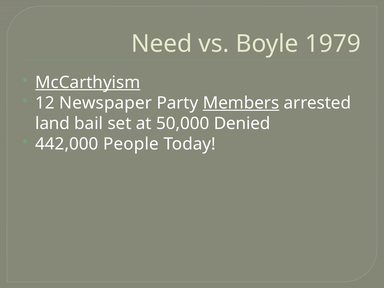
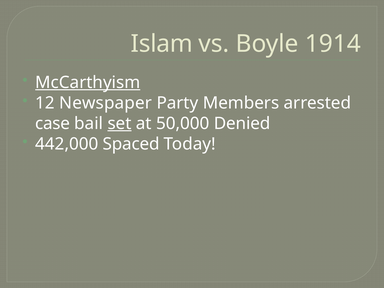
Need: Need -> Islam (162, 44)
1979: 1979 -> 1914 (333, 44)
Members underline: present -> none (241, 103)
land: land -> case (53, 123)
set underline: none -> present (119, 123)
People: People -> Spaced (131, 144)
